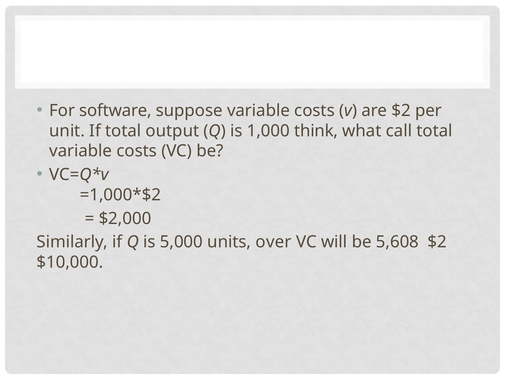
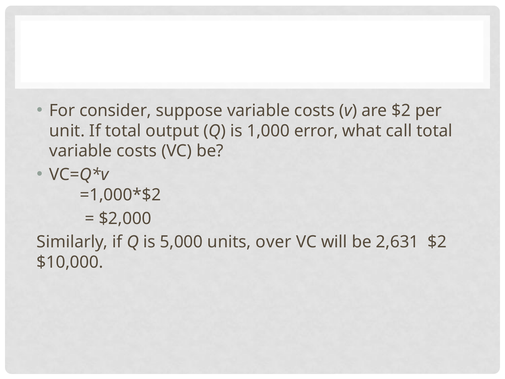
software: software -> consider (115, 111)
think: think -> error (316, 131)
5,608: 5,608 -> 2,631 (397, 242)
